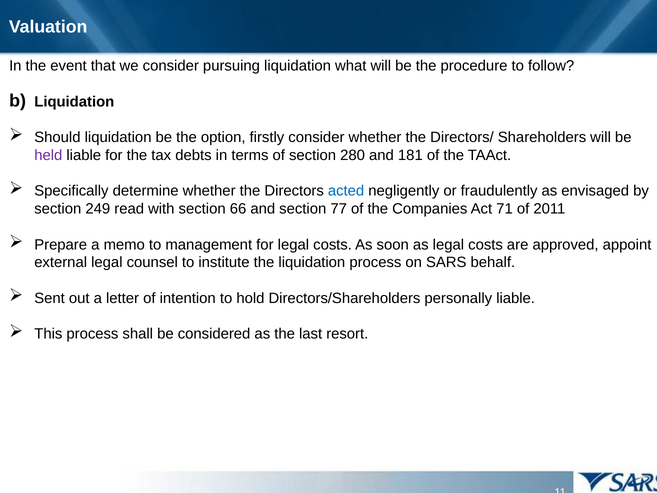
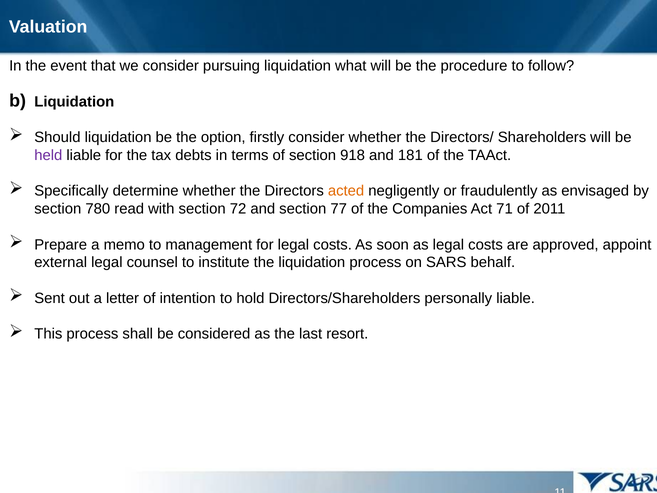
280: 280 -> 918 (353, 155)
acted colour: blue -> orange (346, 191)
249: 249 -> 780 (98, 209)
66: 66 -> 72 (238, 209)
